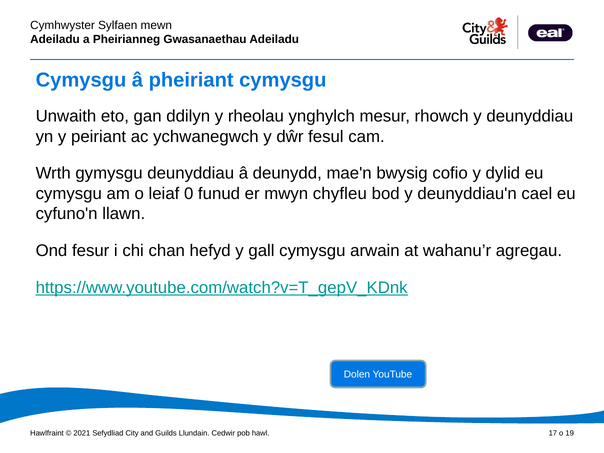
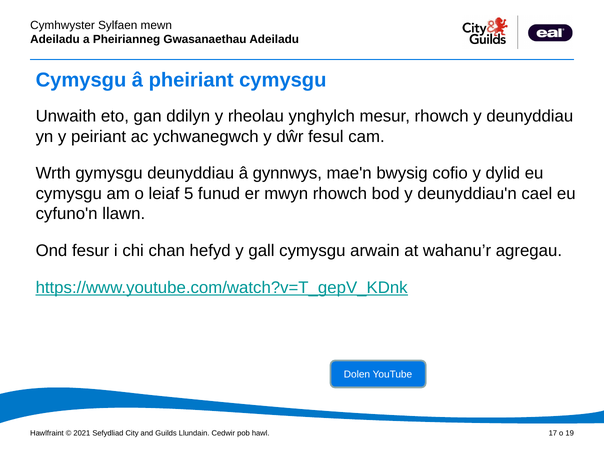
deunydd: deunydd -> gynnwys (287, 173)
0: 0 -> 5 (189, 194)
mwyn chyfleu: chyfleu -> rhowch (340, 194)
